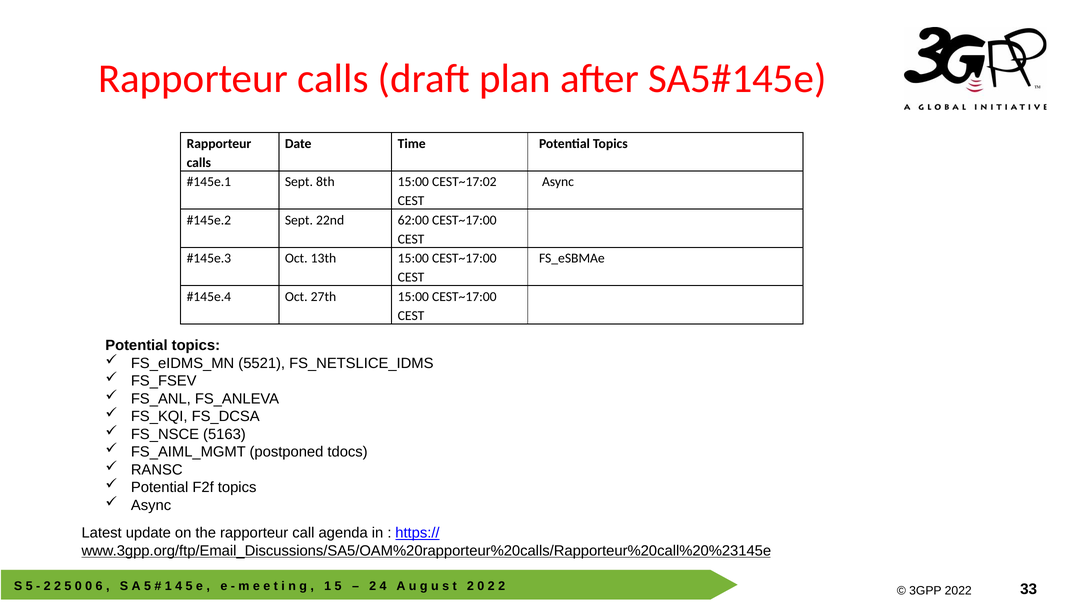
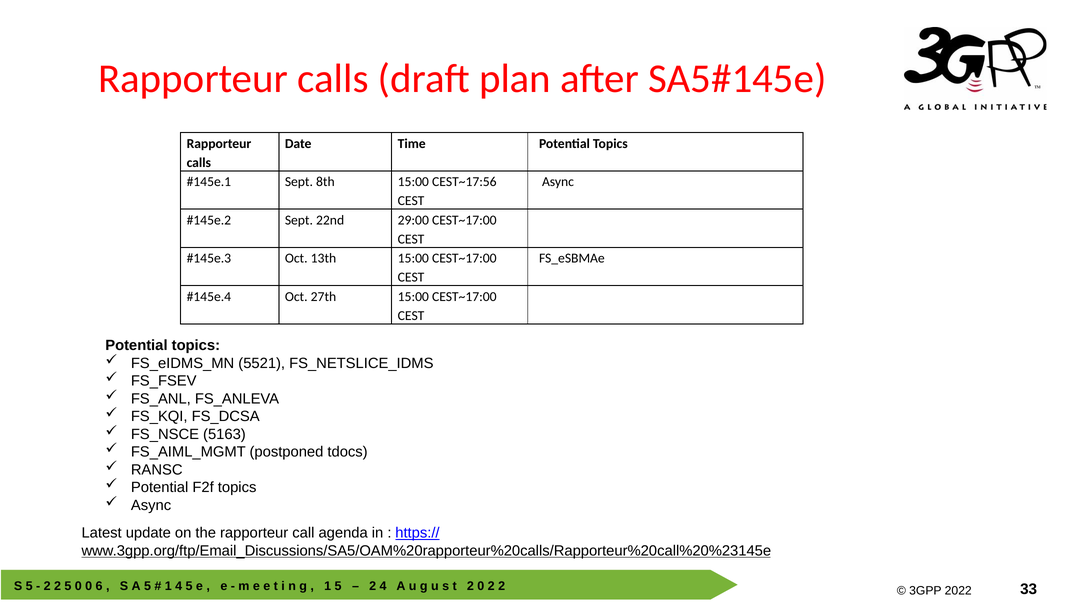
CEST~17:02: CEST~17:02 -> CEST~17:56 (464, 182)
62:00: 62:00 -> 29:00 (413, 220)
